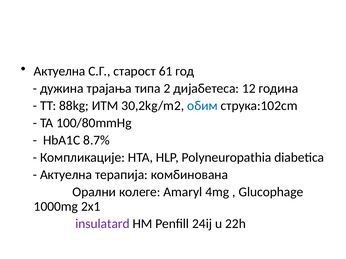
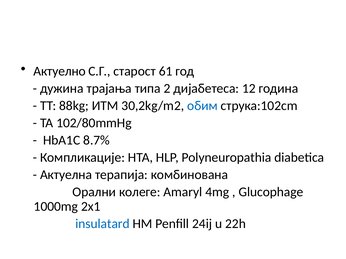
Актуелна: Актуелна -> Актуелно (60, 71)
100/80mmHg: 100/80mmHg -> 102/80mmHg (94, 123)
insulatard colour: purple -> blue (103, 224)
